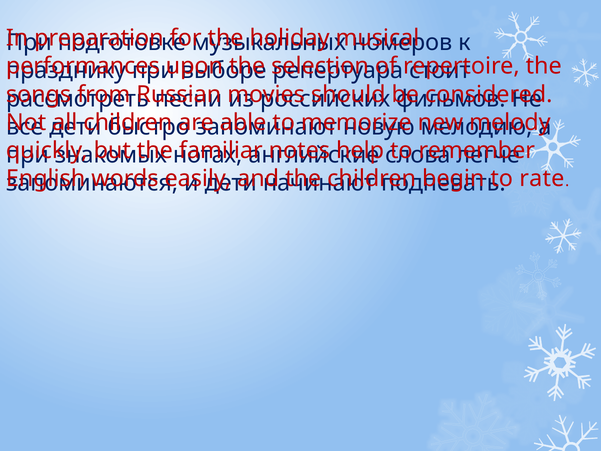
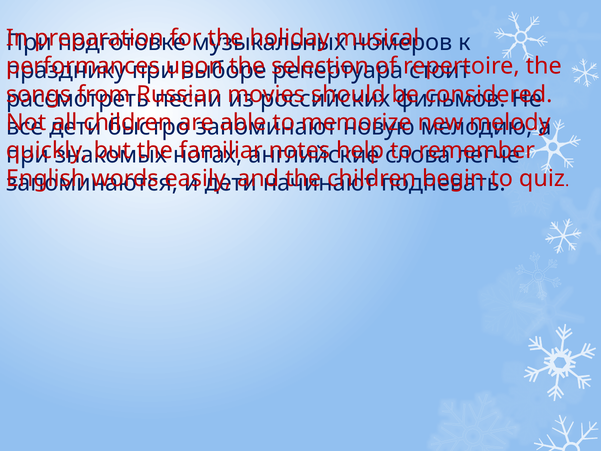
rate: rate -> quiz (542, 178)
